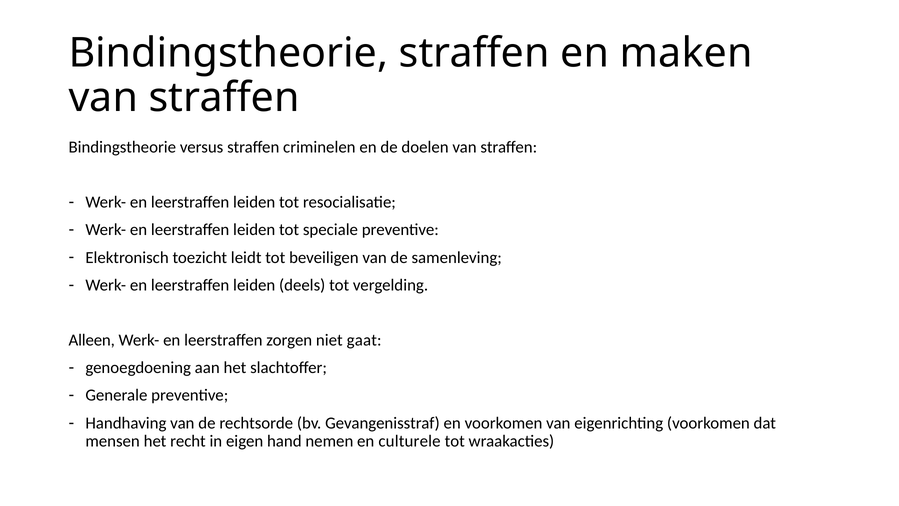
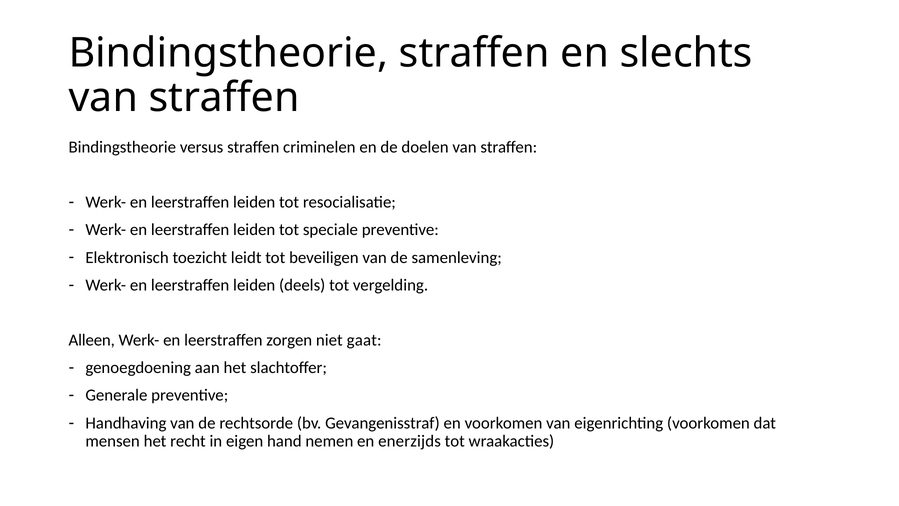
maken: maken -> slechts (686, 53)
culturele: culturele -> enerzijds (410, 441)
